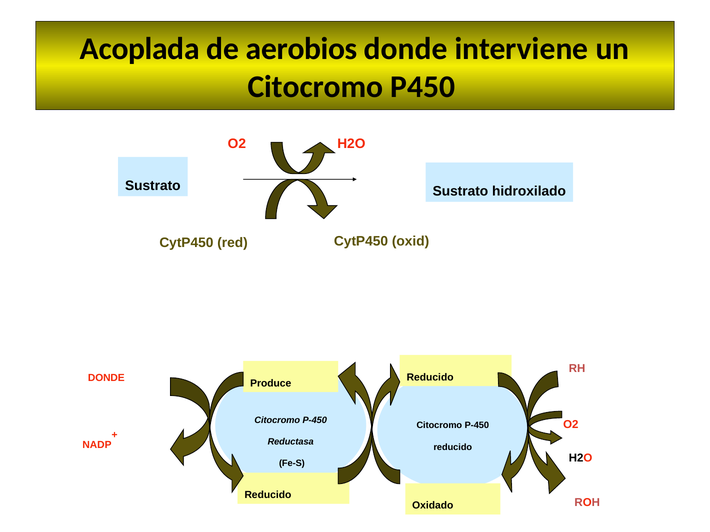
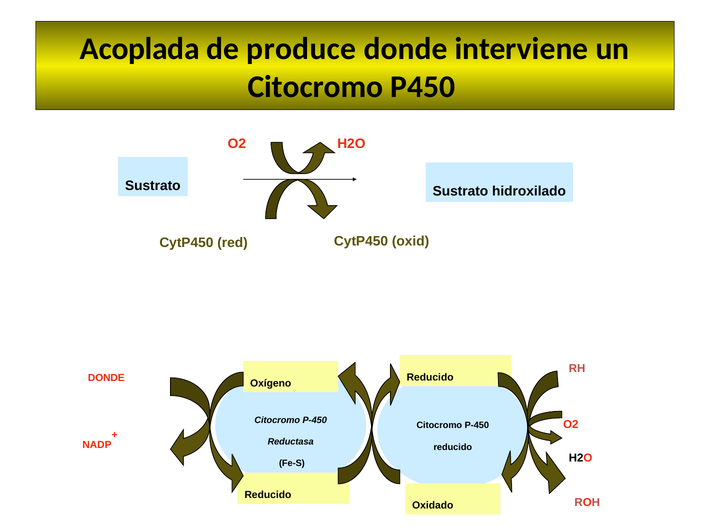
aerobios: aerobios -> produce (301, 49)
Produce: Produce -> Oxígeno (271, 384)
